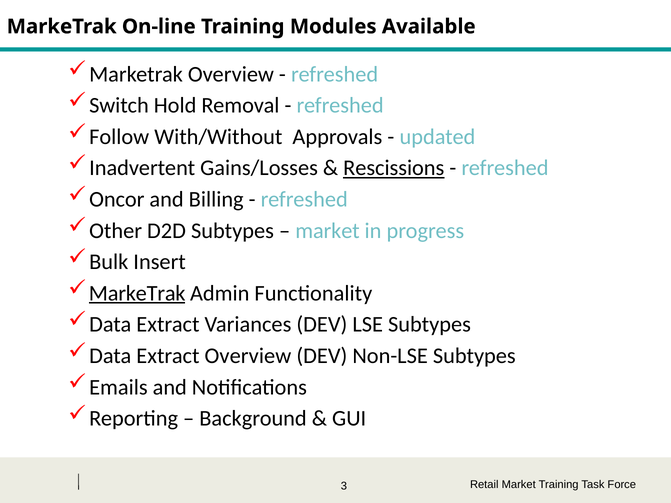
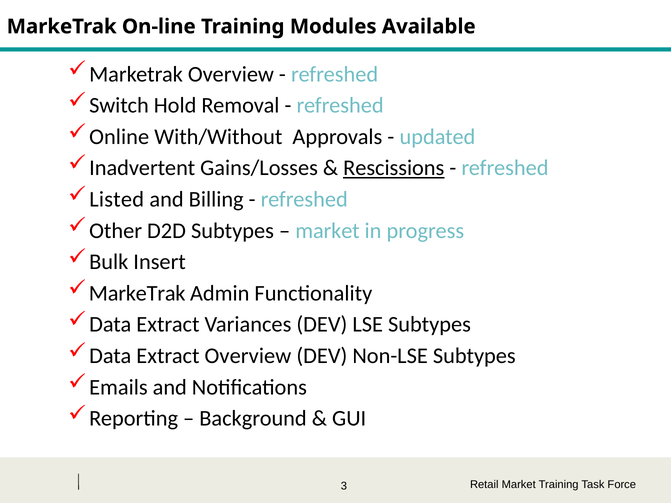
Follow: Follow -> Online (119, 137)
Oncor: Oncor -> Listed (117, 199)
MarkeTrak underline: present -> none (137, 293)
